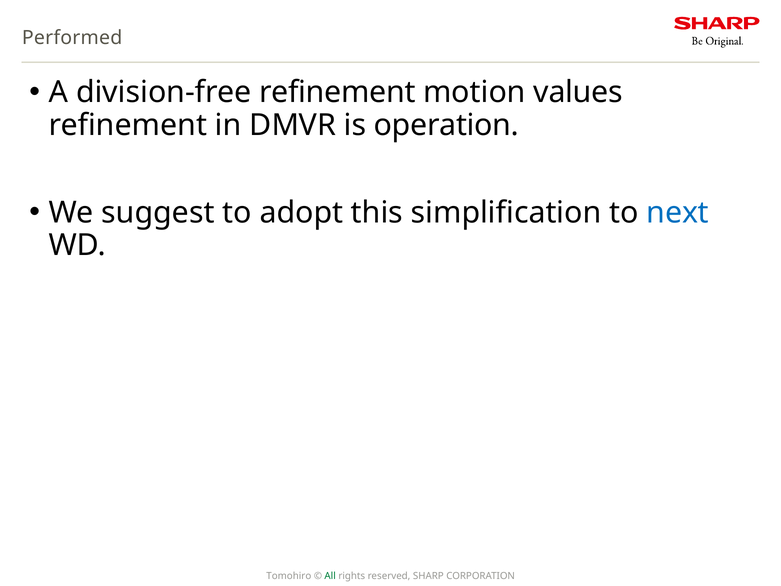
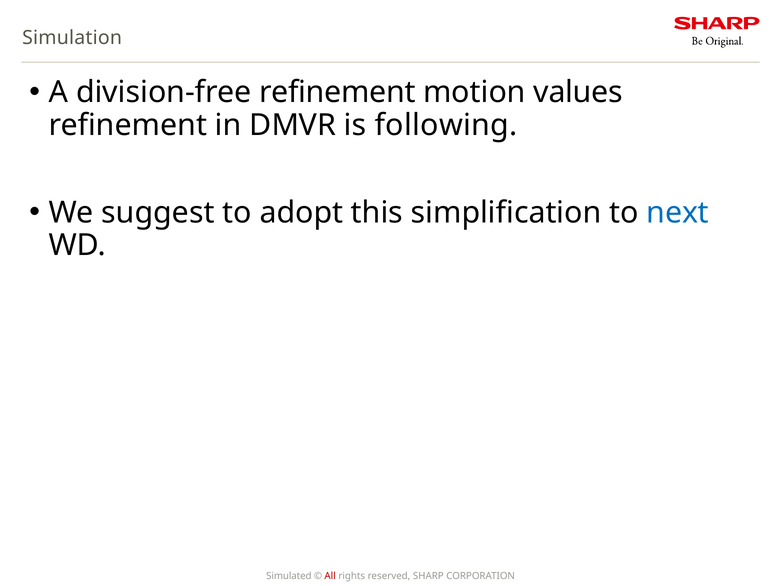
Performed: Performed -> Simulation (72, 38)
operation: operation -> following (446, 125)
Tomohiro: Tomohiro -> Simulated (289, 576)
All colour: green -> red (330, 576)
